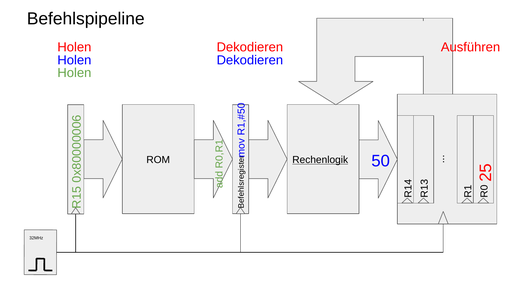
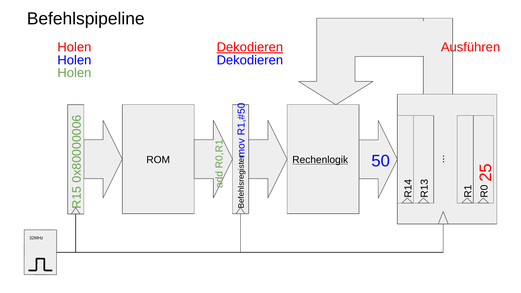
Dekodieren underline: none -> present (250, 47)
